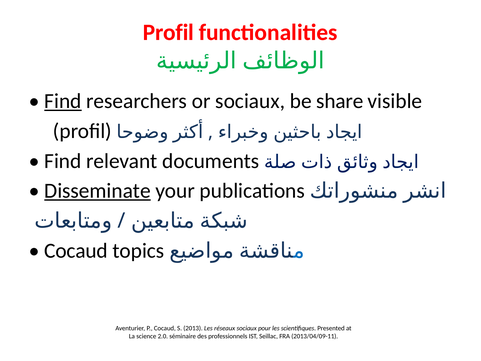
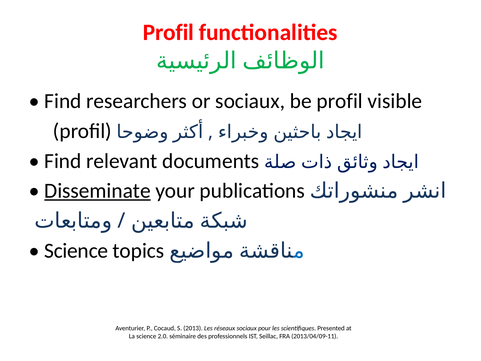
Find underline: present -> none (63, 101)
be share: share -> profil (340, 101)
Cocaud: Cocaud -> Science (76, 251)
